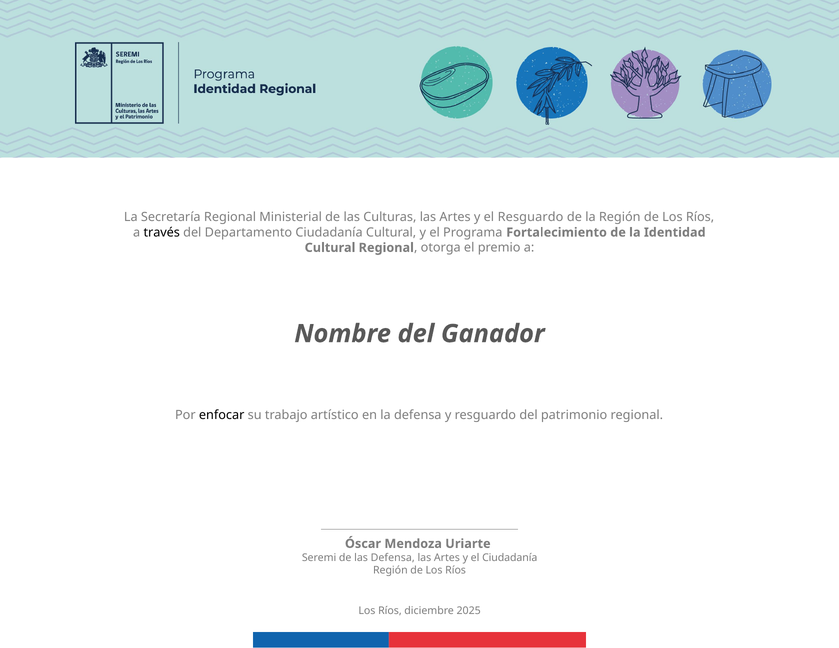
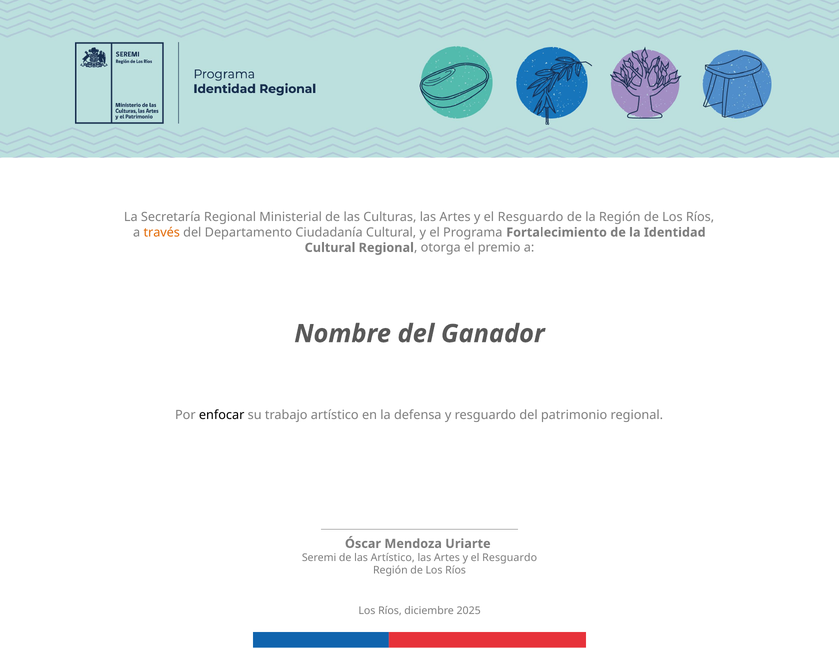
través colour: black -> orange (162, 233)
las Defensa: Defensa -> Artístico (393, 558)
Ciudadanía: Ciudadanía -> Resguardo (510, 558)
